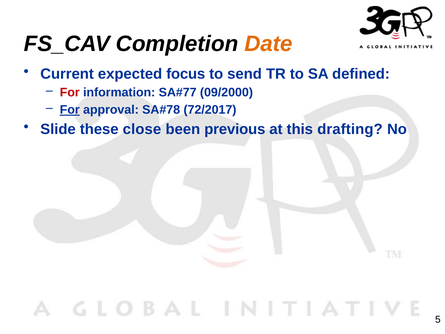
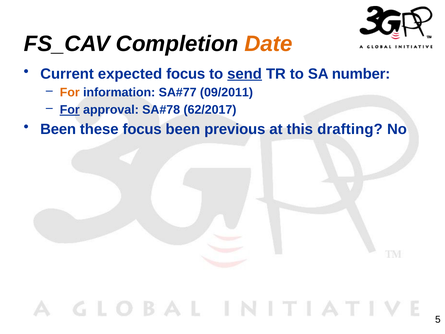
send underline: none -> present (245, 74)
defined: defined -> number (361, 74)
For colour: red -> orange (70, 92)
09/2000: 09/2000 -> 09/2011 (226, 92)
72/2017: 72/2017 -> 62/2017 (210, 110)
Slide: Slide -> Been (58, 129)
these close: close -> focus (142, 129)
